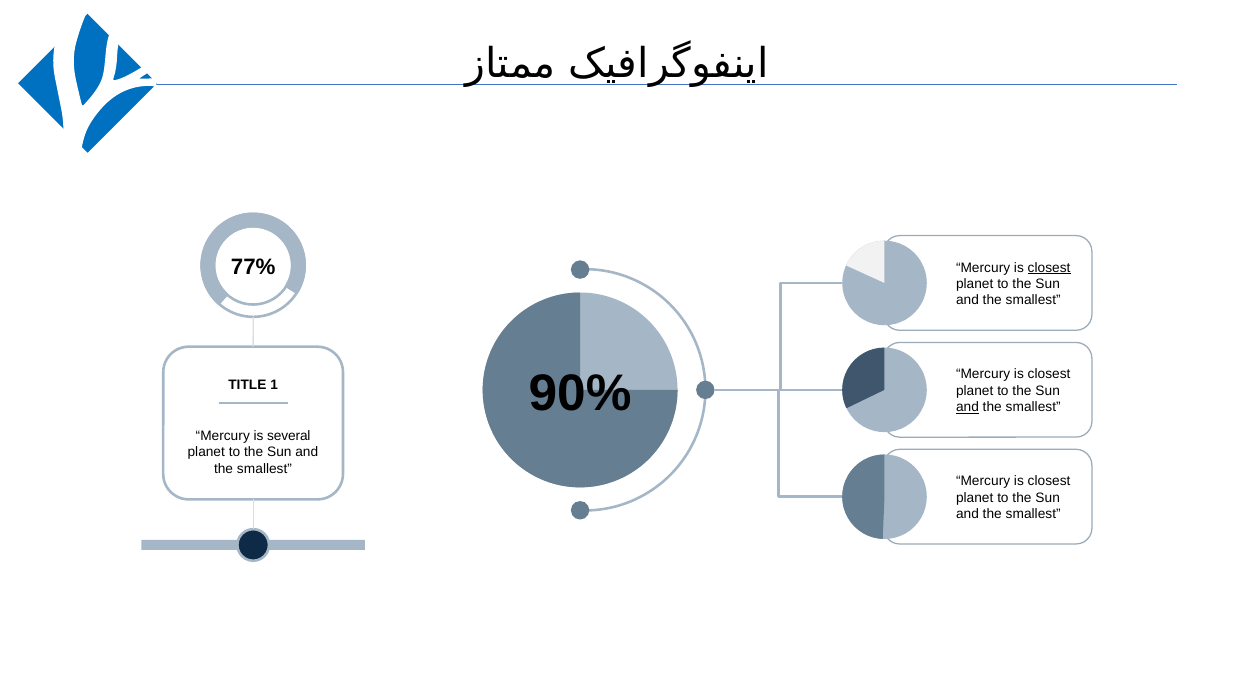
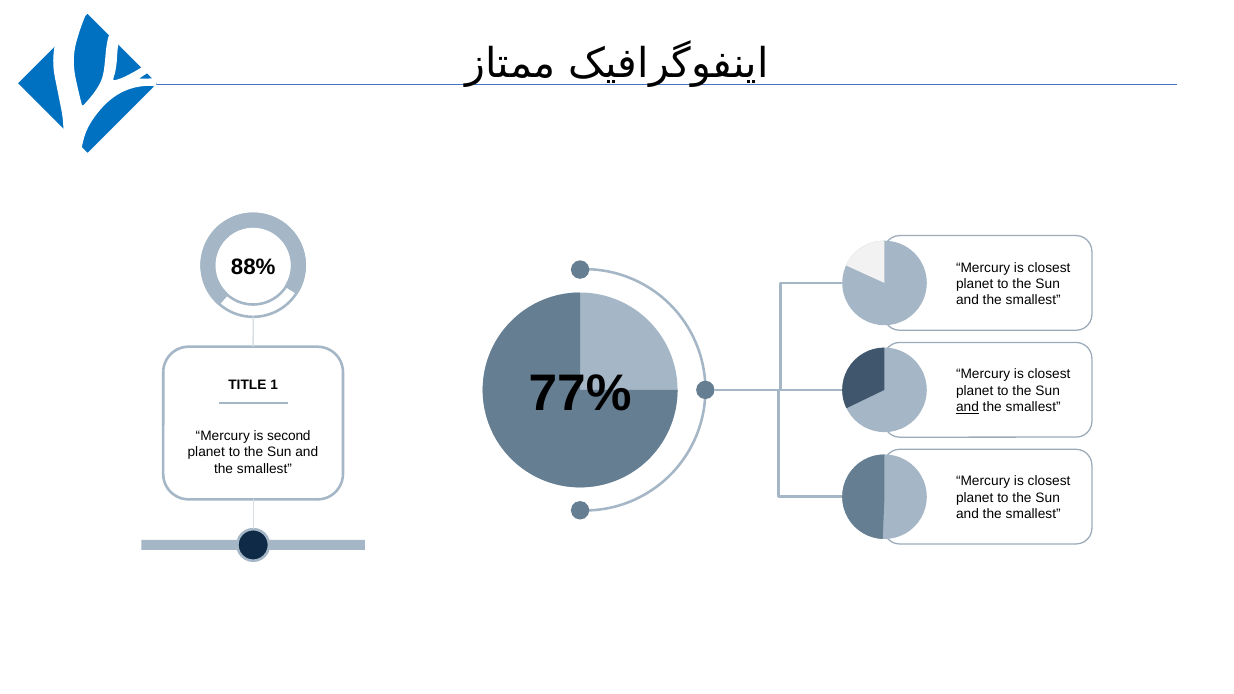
77%: 77% -> 88% (253, 267)
closest underline: present -> none (1049, 268)
90%: 90% -> 77% (580, 394)
several: several -> second (289, 436)
